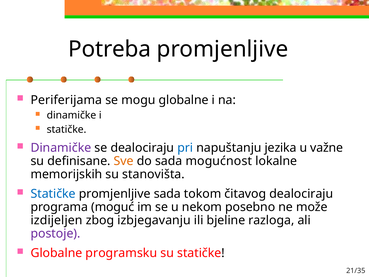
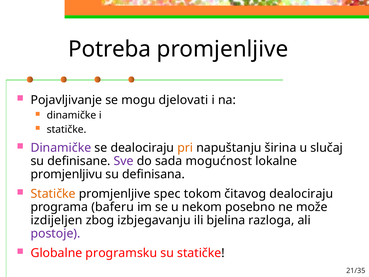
Periferijama: Periferijama -> Pojavljivanje (66, 100)
mogu globalne: globalne -> djelovati (184, 100)
pri colour: blue -> orange (185, 148)
jezika: jezika -> širina (281, 148)
važne: važne -> slučaj (327, 148)
Sve colour: orange -> purple (124, 161)
memorijskih: memorijskih -> promjenljivu (66, 174)
stanovišta: stanovišta -> definisana (154, 174)
Statičke colour: blue -> orange (53, 194)
promjenljive sada: sada -> spec (167, 194)
moguć: moguć -> baferu (113, 207)
bjeline: bjeline -> bjelina (226, 220)
